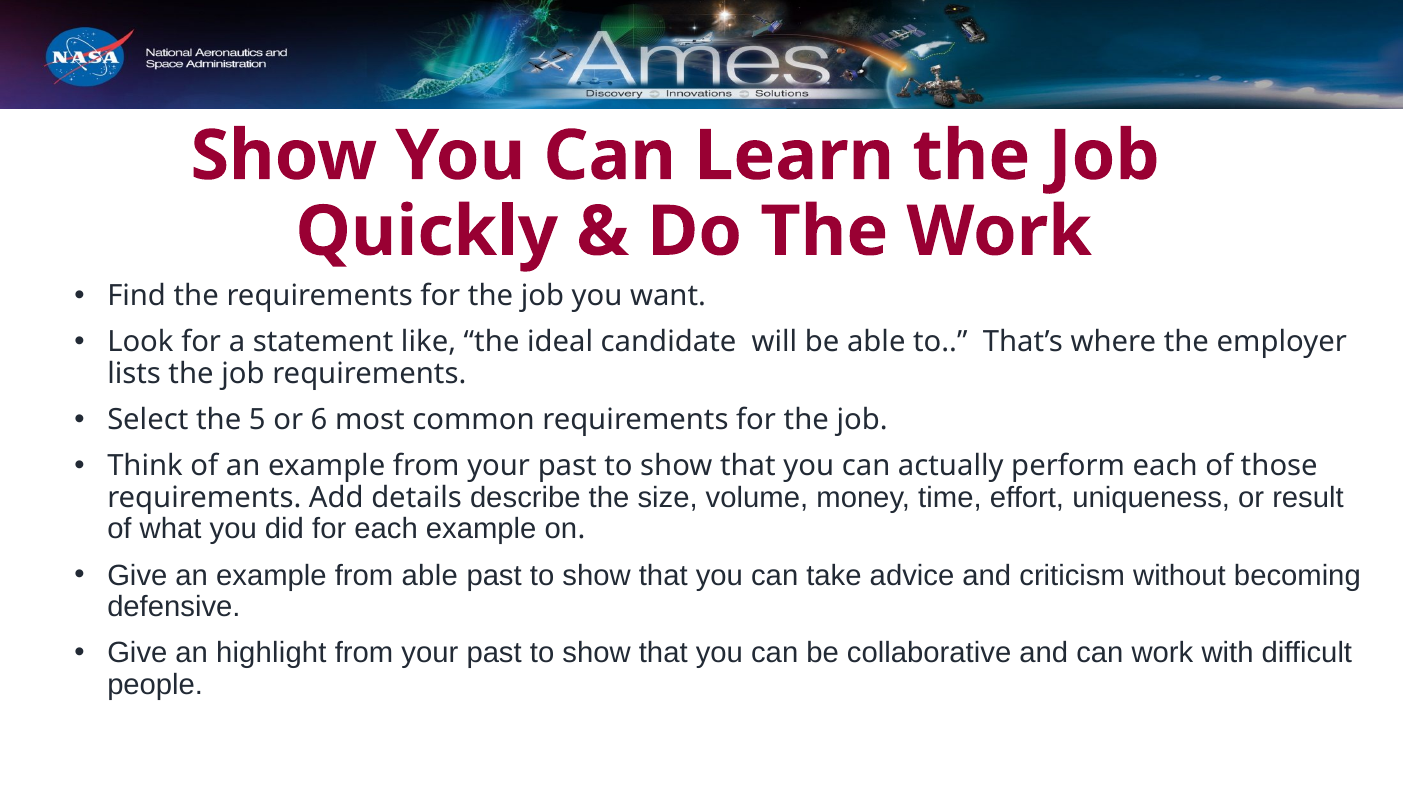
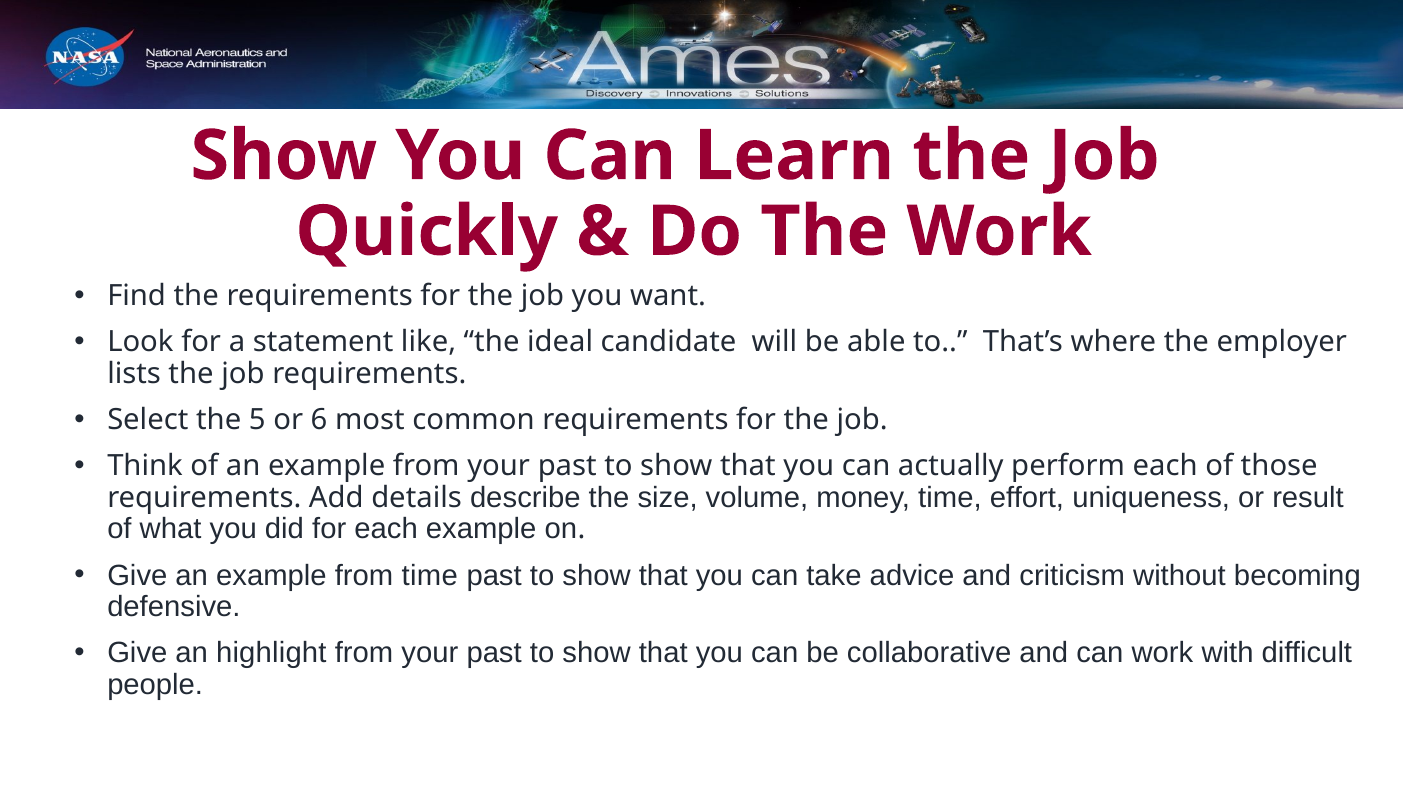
from able: able -> time (430, 576)
